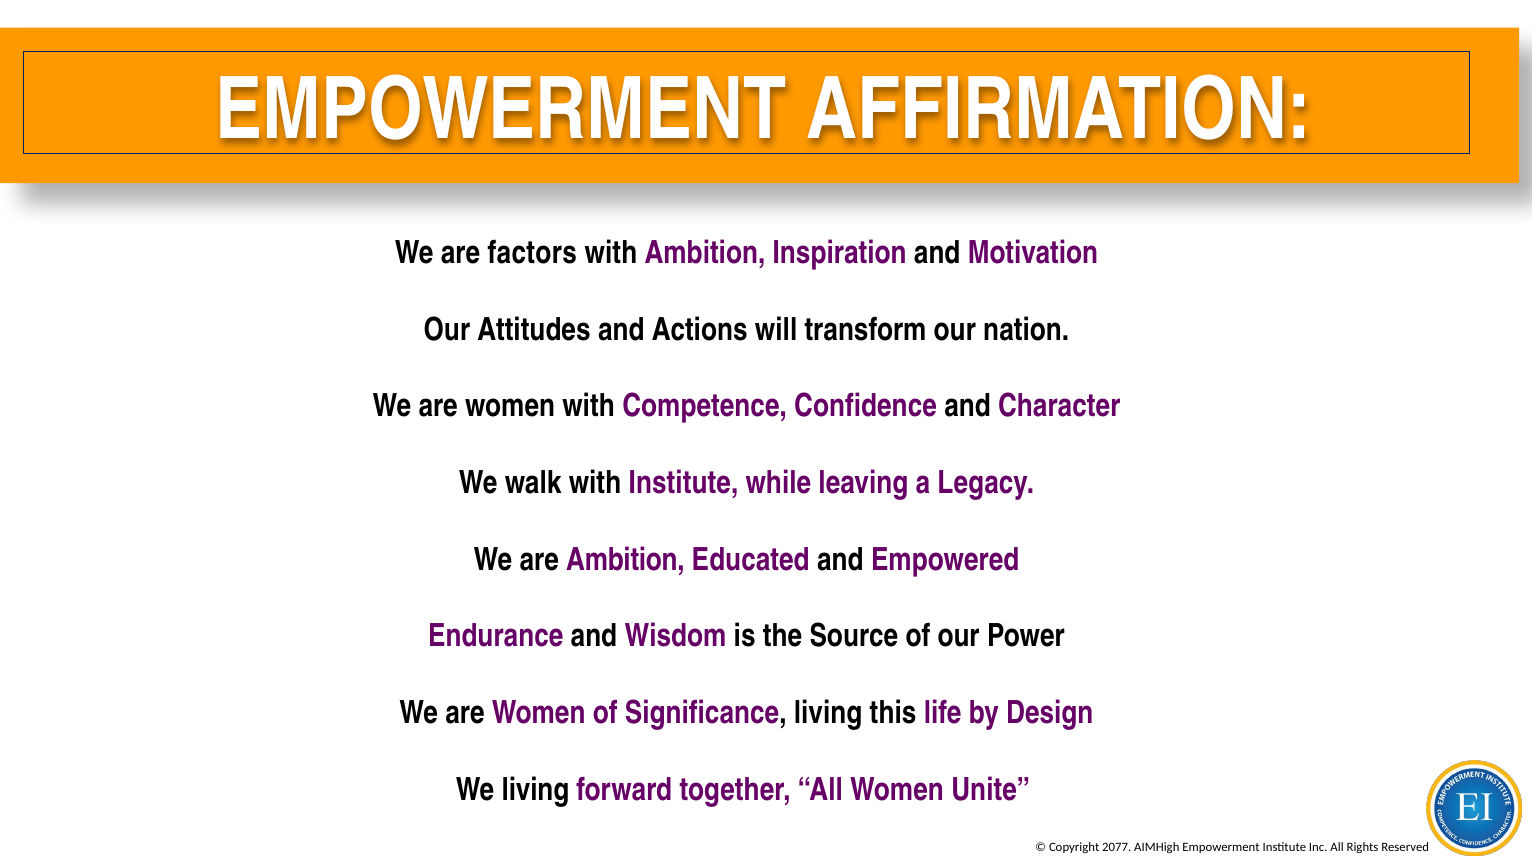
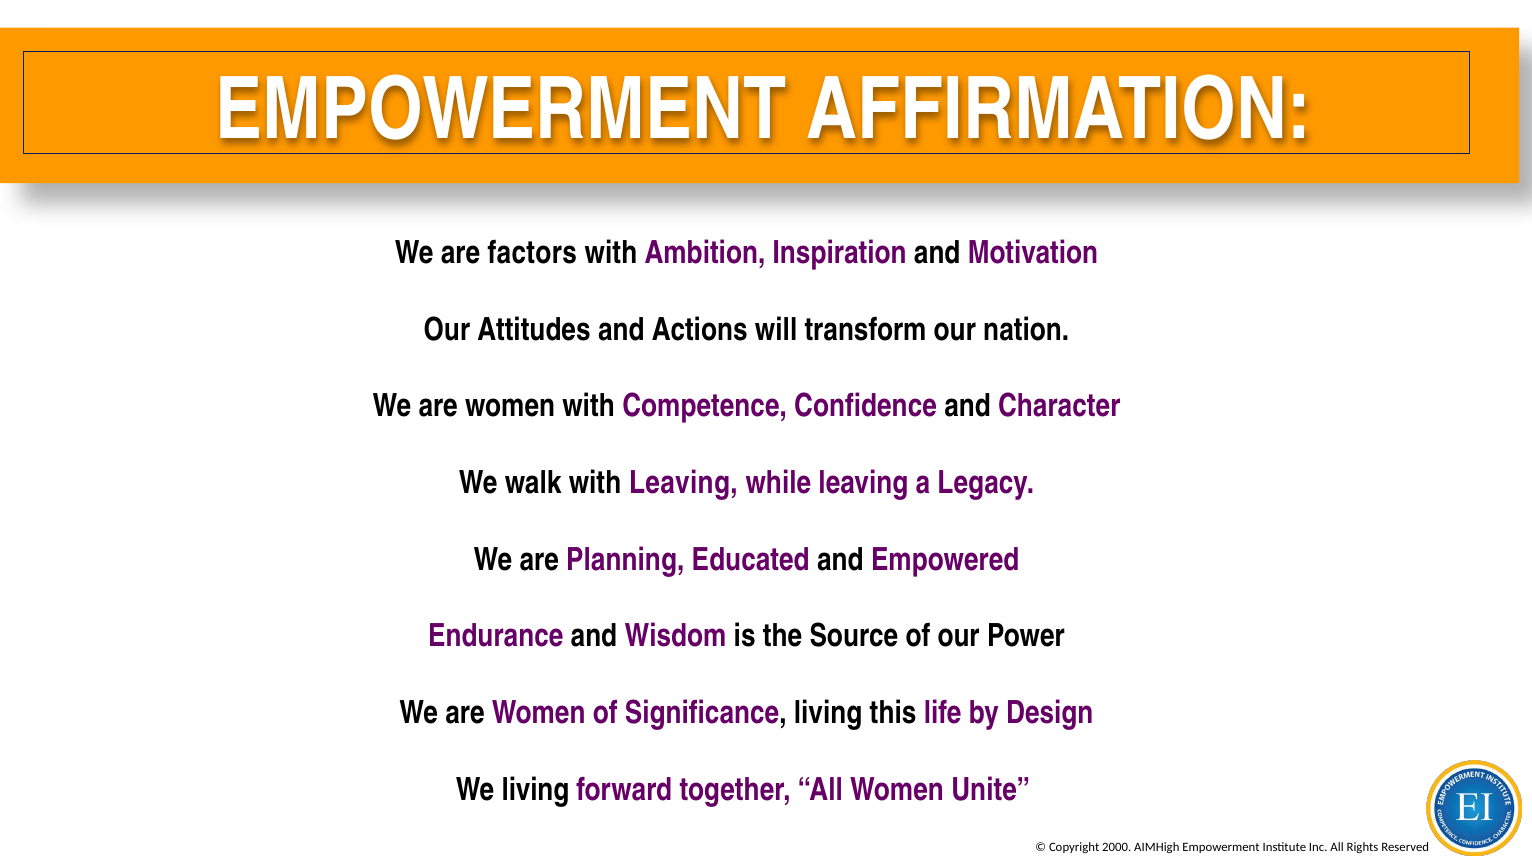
with Institute: Institute -> Leaving (683, 483)
are Ambition: Ambition -> Planning (625, 560)
2077: 2077 -> 2000 (1117, 847)
